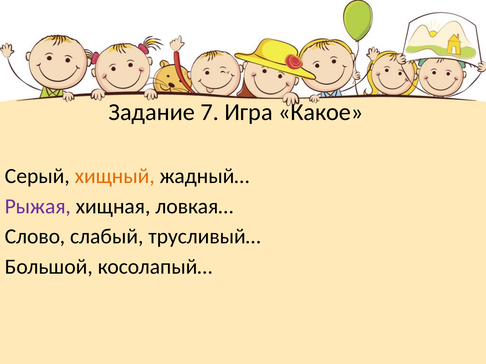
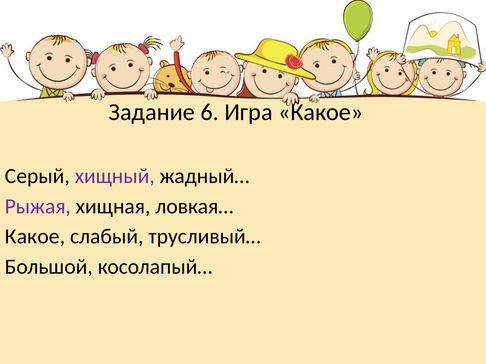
7: 7 -> 6 (210, 112)
хищный colour: orange -> purple (115, 176)
Слово: Слово -> Какое (35, 237)
